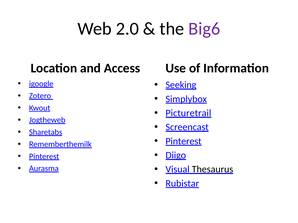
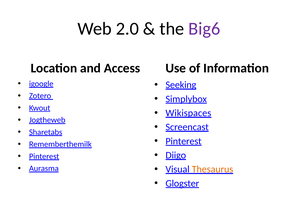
Picturetrail: Picturetrail -> Wikispaces (188, 113)
Thesaurus colour: black -> orange (212, 170)
Rubistar: Rubistar -> Glogster (182, 184)
